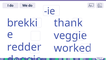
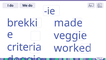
thank: thank -> made (68, 23)
redder: redder -> criteria (24, 47)
